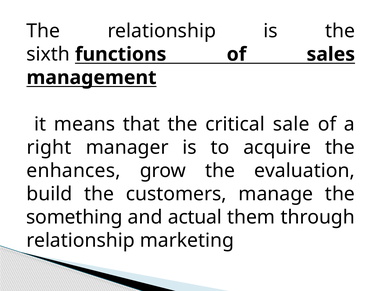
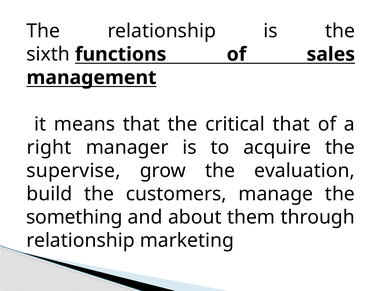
critical sale: sale -> that (291, 124)
enhances: enhances -> supervise (73, 171)
actual: actual -> about (195, 217)
